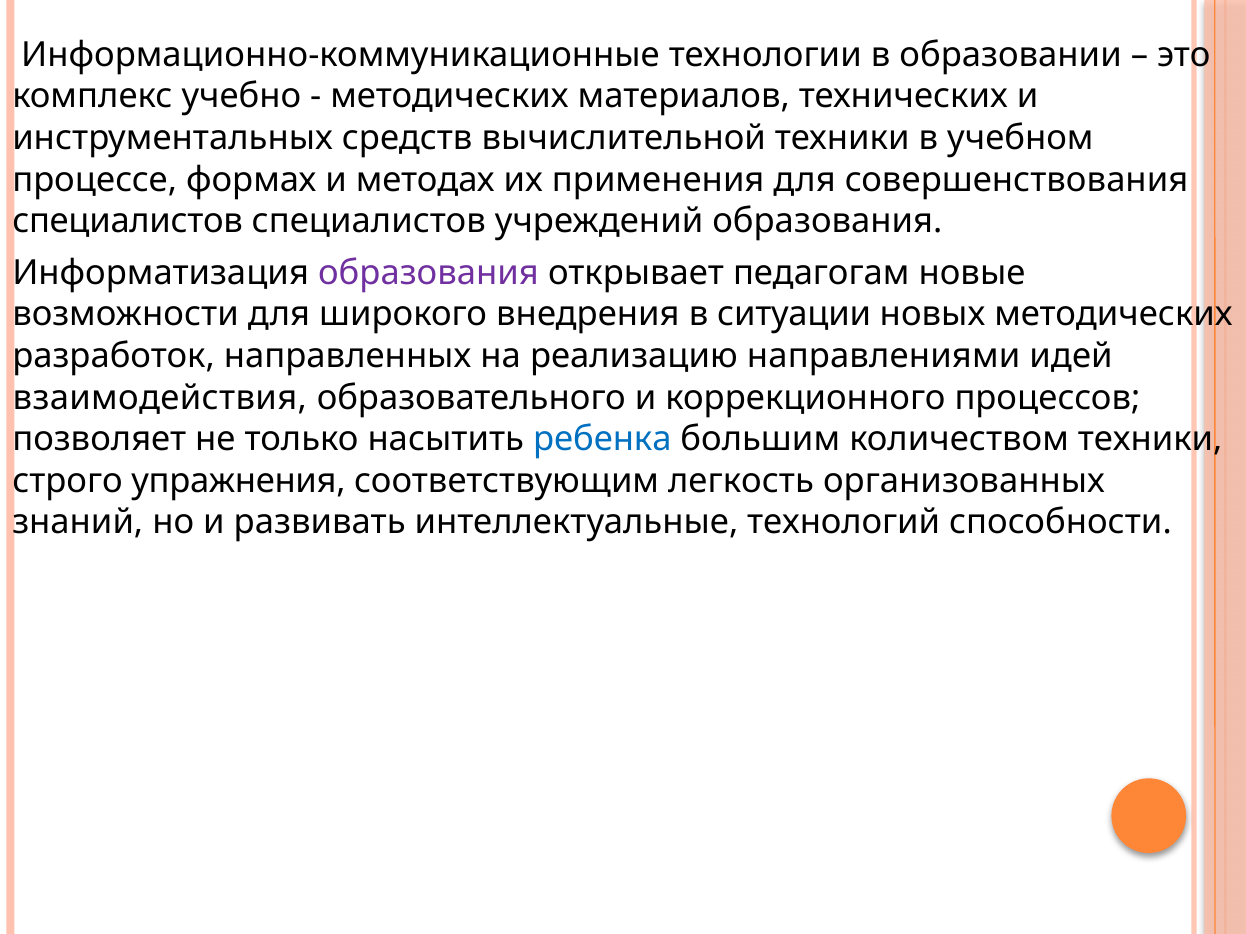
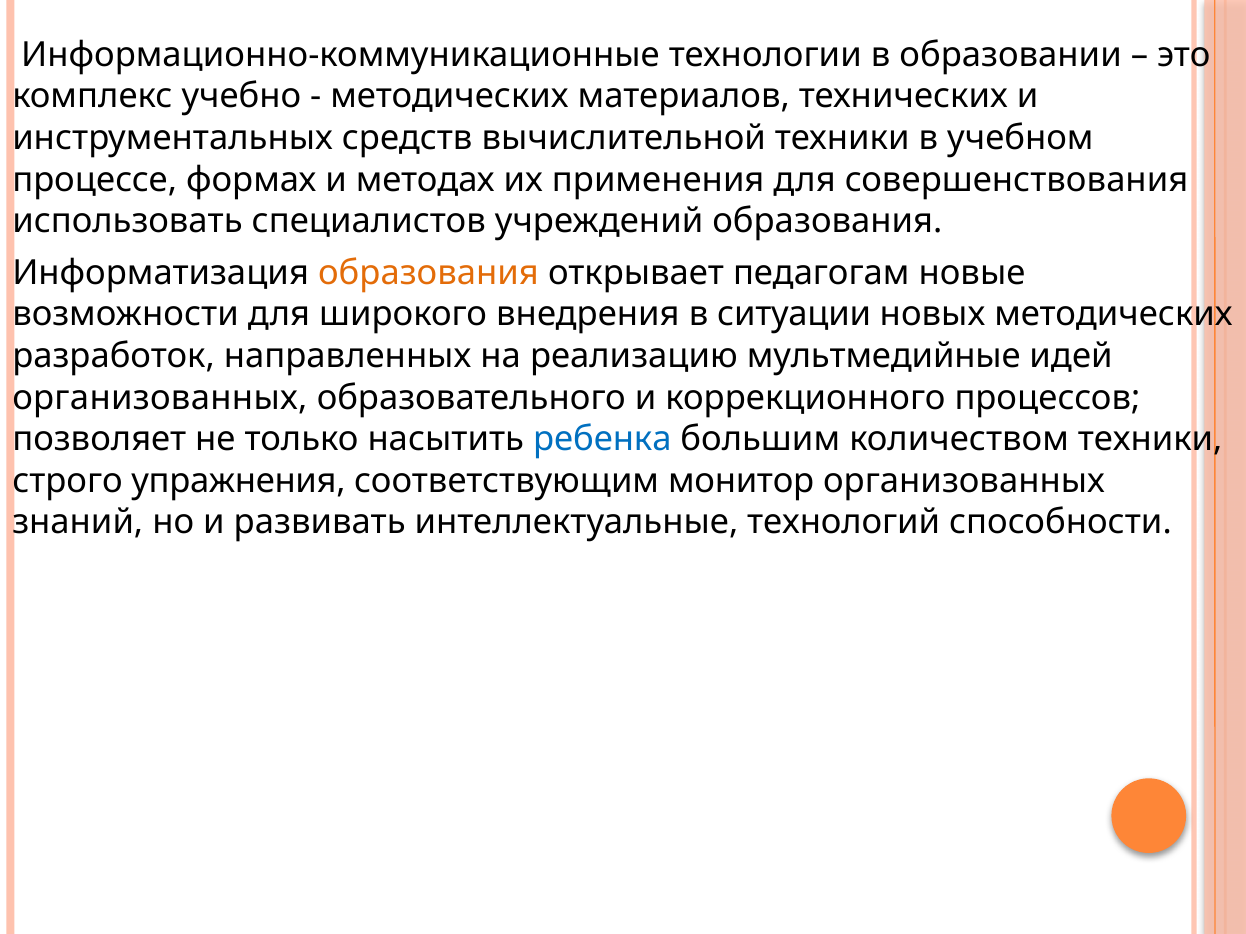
специалистов: специалистов -> использовать (127, 221)
образования colour: purple -> orange (429, 273)
направлениями: направлениями -> мультмедийные (884, 356)
взаимодействия: взаимодействия -> организованных (160, 398)
легкость: легкость -> монитор (741, 481)
